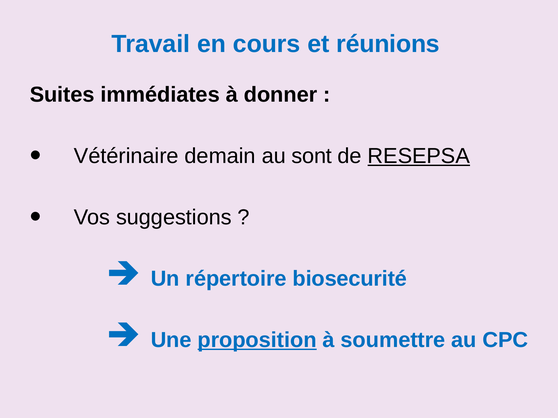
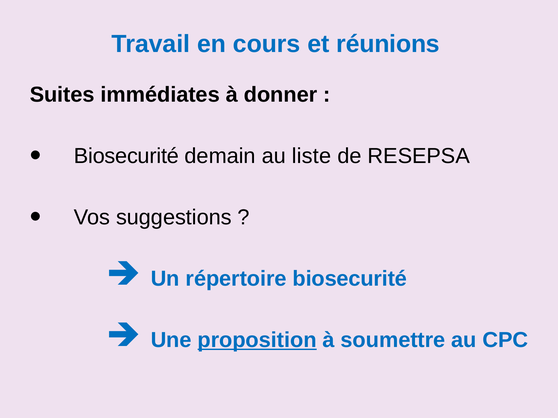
Vétérinaire: Vétérinaire -> Biosecurité (126, 156)
sont: sont -> liste (312, 156)
RESEPSA underline: present -> none (419, 156)
